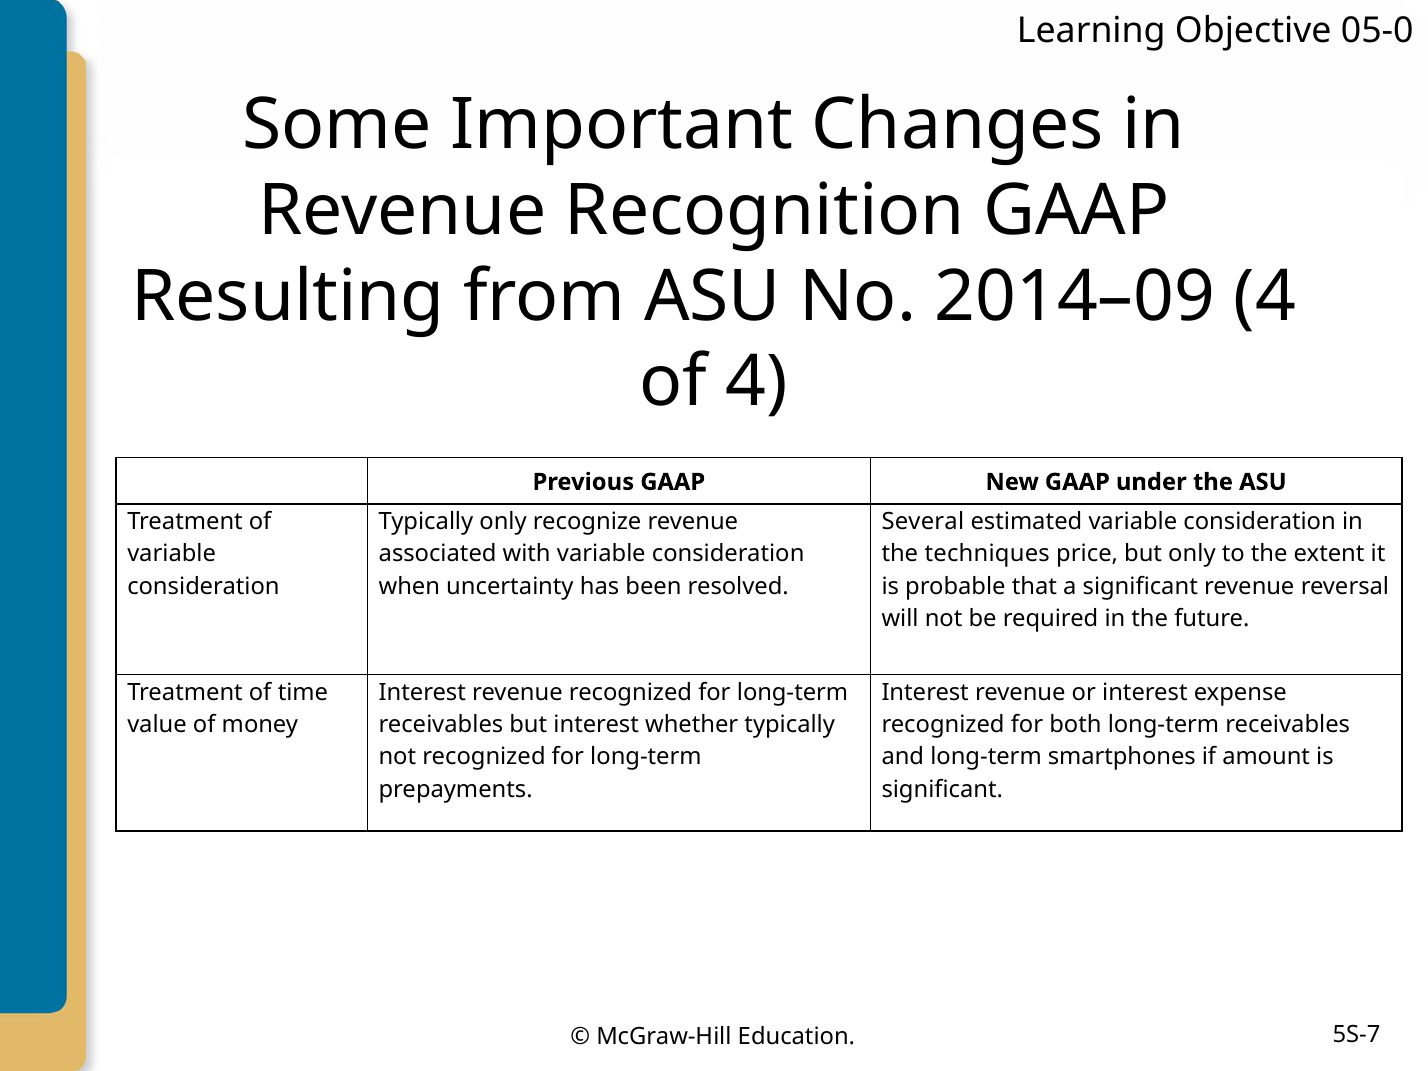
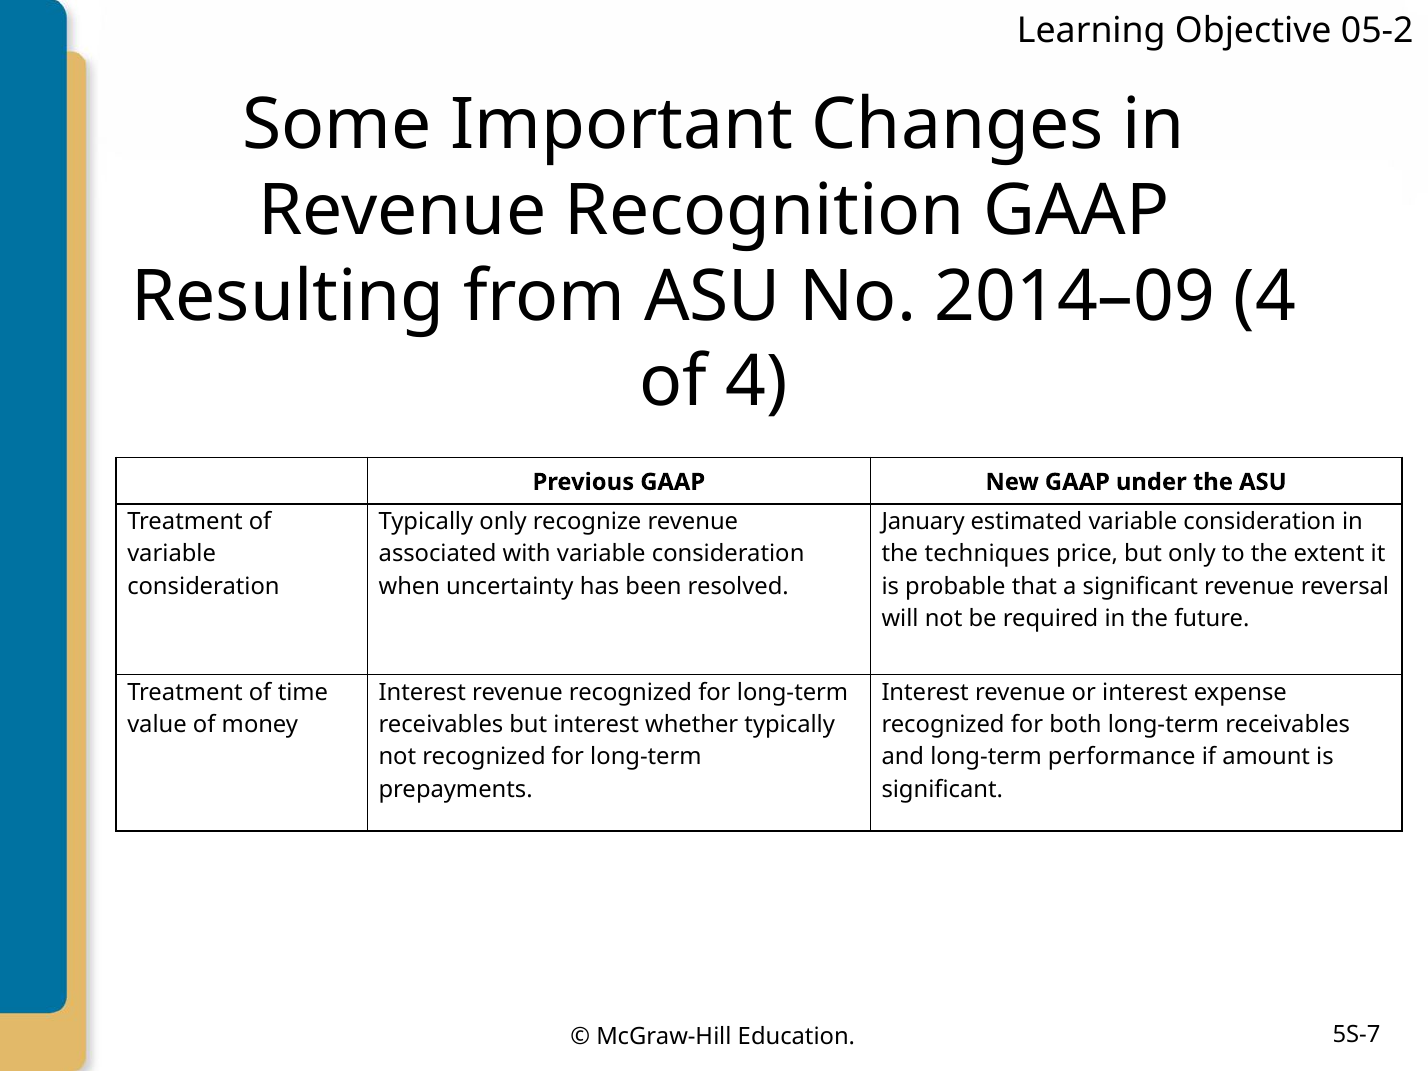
05-0: 05-0 -> 05-2 (1377, 31)
Several: Several -> January (923, 521)
smartphones: smartphones -> performance (1122, 757)
